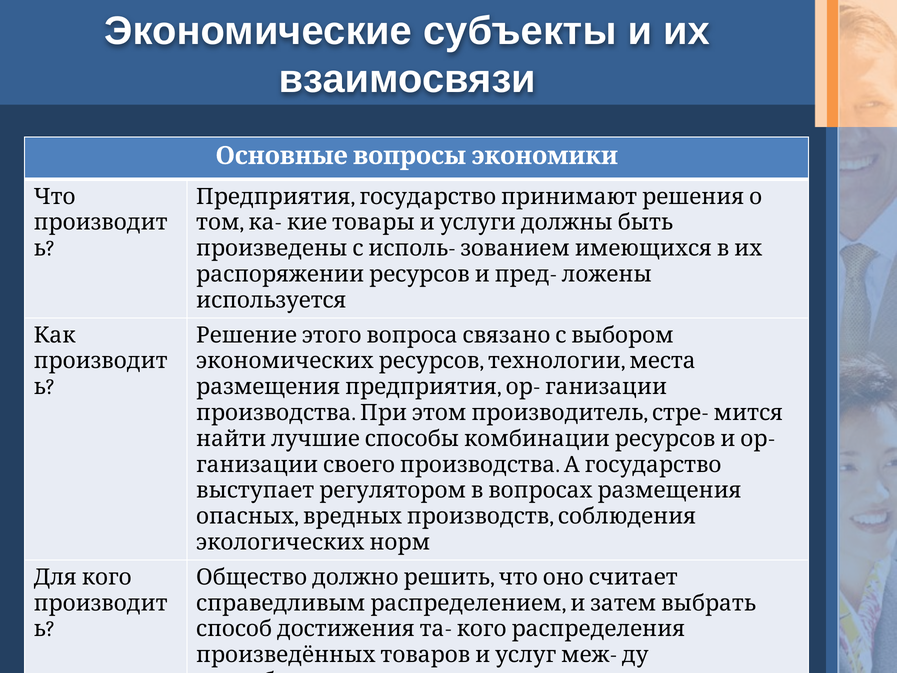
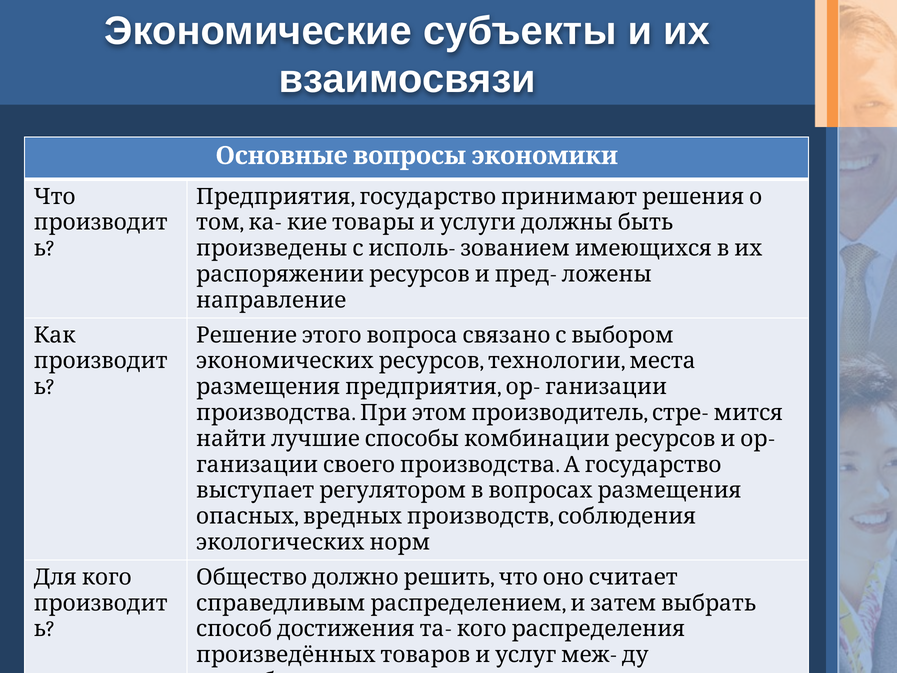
используется: используется -> направление (271, 300)
